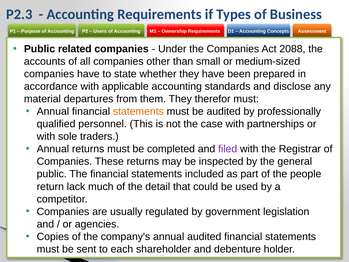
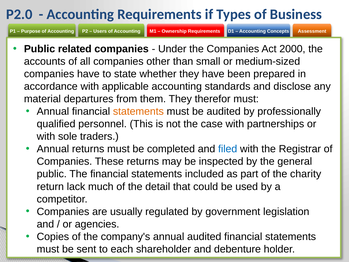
P2.3: P2.3 -> P2.0 (19, 14)
2088: 2088 -> 2000 (292, 49)
filed colour: purple -> blue (228, 149)
people: people -> charity (306, 174)
